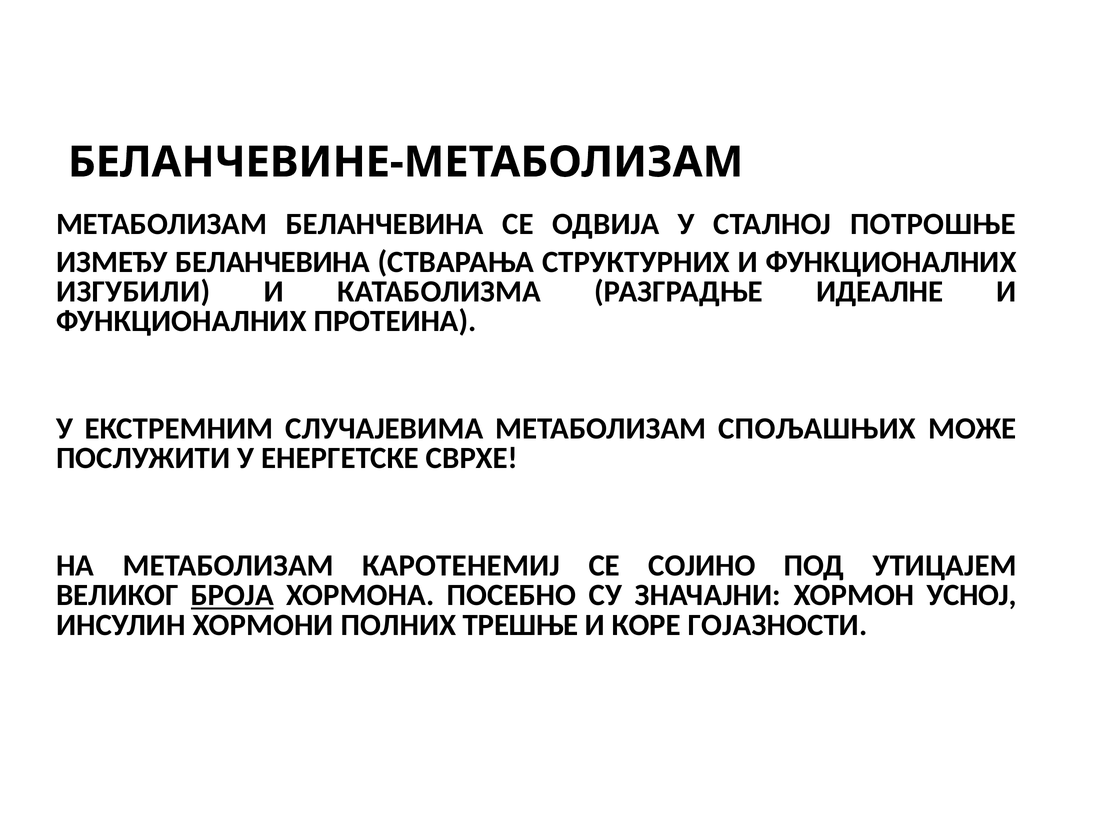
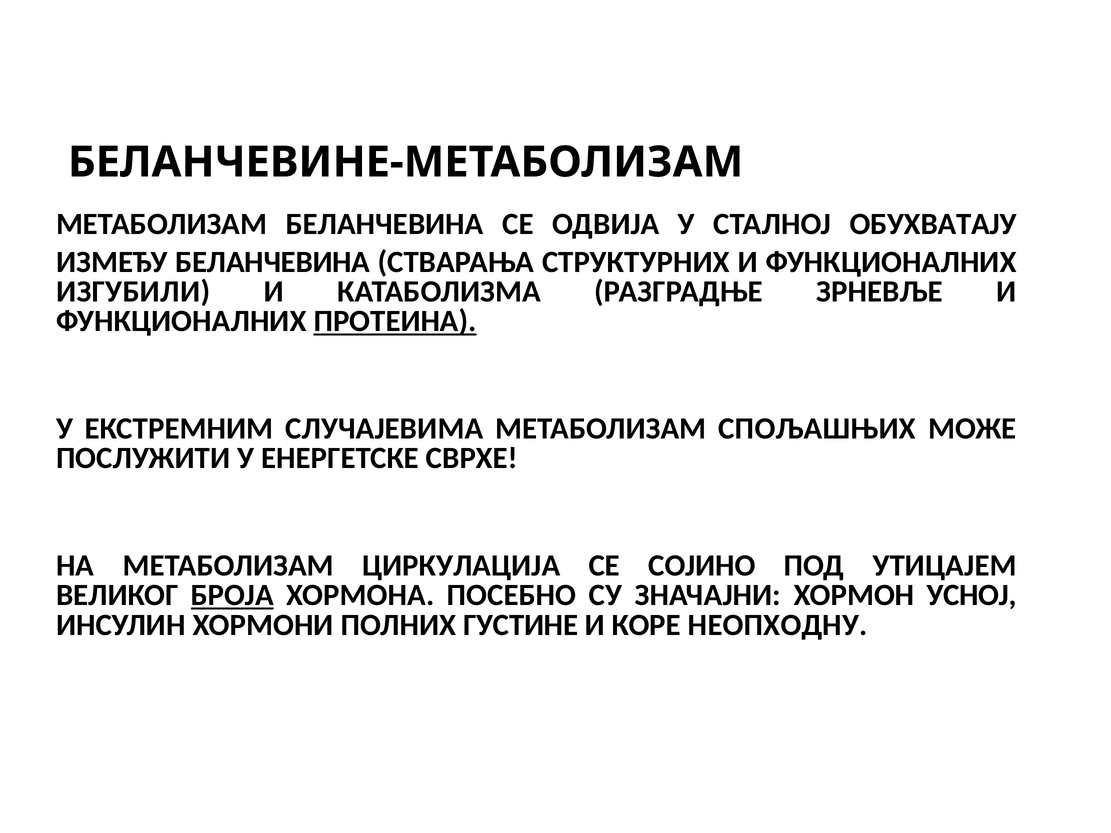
ПОТРОШЊЕ: ПОТРОШЊЕ -> ОБУХВАТАЈУ (933, 224)
ИДЕАЛНЕ: ИДЕАЛНЕ -> ЗРНЕВЉЕ (879, 292)
ПРОТЕИНА underline: none -> present (395, 321)
КАРОТЕНЕМИЈ: КАРОТЕНЕМИЈ -> ЦИРКУЛАЦИЈА (461, 566)
ТРЕШЊЕ: ТРЕШЊЕ -> ГУСТИНЕ (521, 625)
ГОЈАЗНОСТИ: ГОЈАЗНОСТИ -> НЕОПХОДНУ (778, 625)
